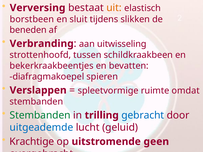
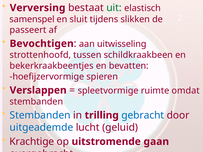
uit colour: orange -> green (114, 8)
borstbeen: borstbeen -> samenspel (32, 19)
beneden: beneden -> passeert (28, 30)
Verbranding: Verbranding -> Bevochtigen (42, 44)
diafragmakoepel: diafragmakoepel -> hoefijzervormige (47, 77)
Stembanden colour: green -> blue (40, 115)
geen: geen -> gaan (156, 142)
